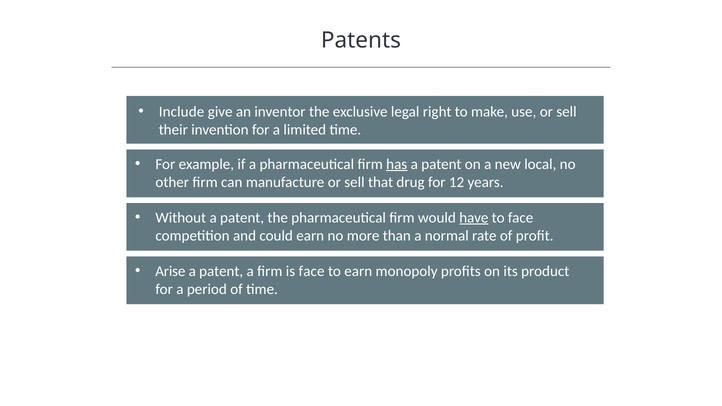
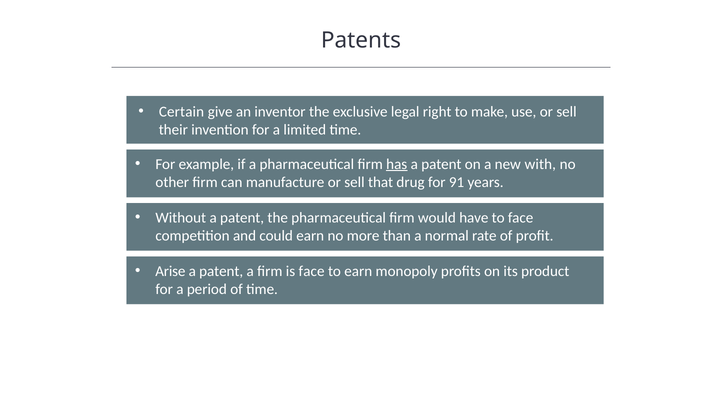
Include: Include -> Certain (182, 112)
local: local -> with (540, 164)
12: 12 -> 91 (457, 182)
have underline: present -> none (474, 218)
